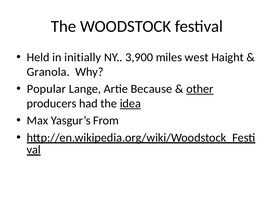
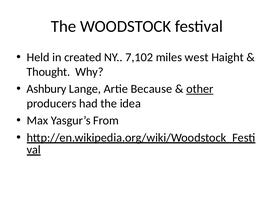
initially: initially -> created (83, 57)
3,900: 3,900 -> 7,102 (139, 57)
Granola: Granola -> Thought (48, 72)
Popular: Popular -> Ashbury (46, 89)
idea underline: present -> none (130, 104)
